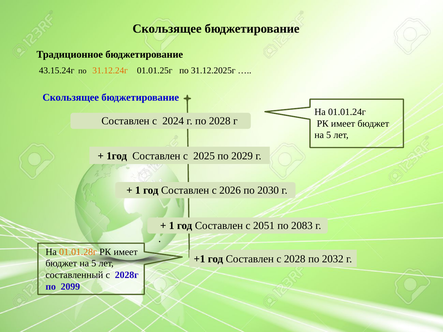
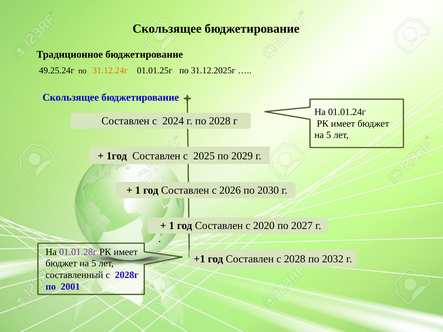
43.15.24г: 43.15.24г -> 49.25.24г (57, 71)
2051: 2051 -> 2020 (264, 226)
2083: 2083 -> 2027 (302, 226)
01.01.28г colour: orange -> purple (78, 252)
2099: 2099 -> 2001 (70, 287)
